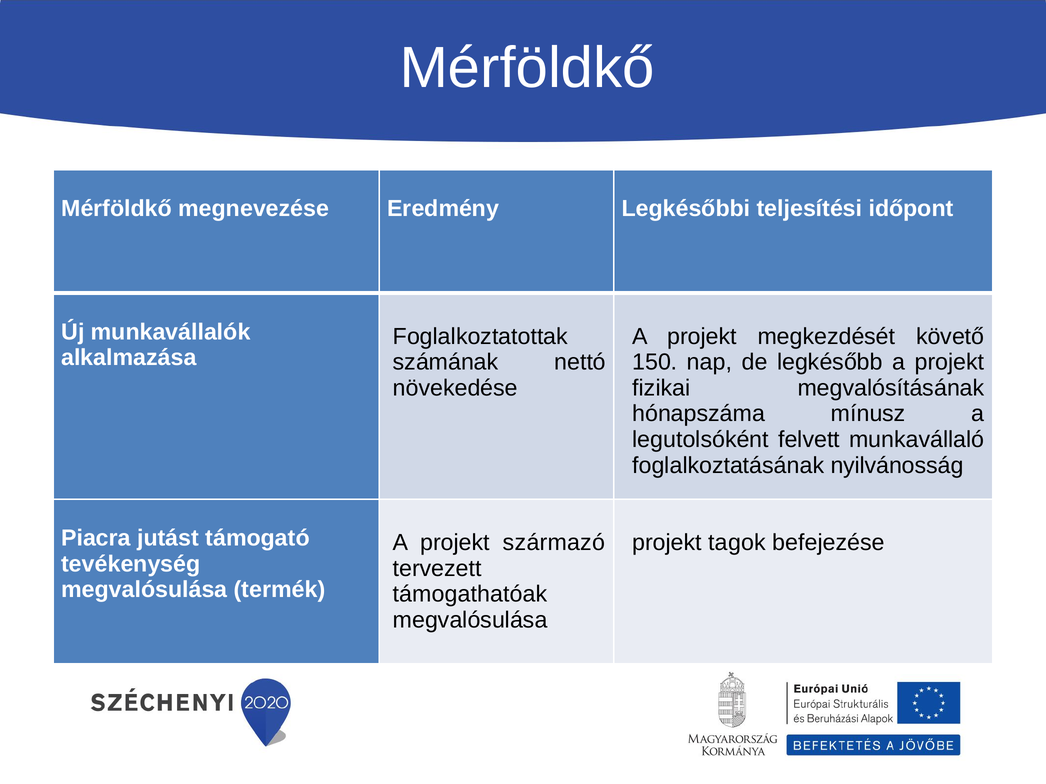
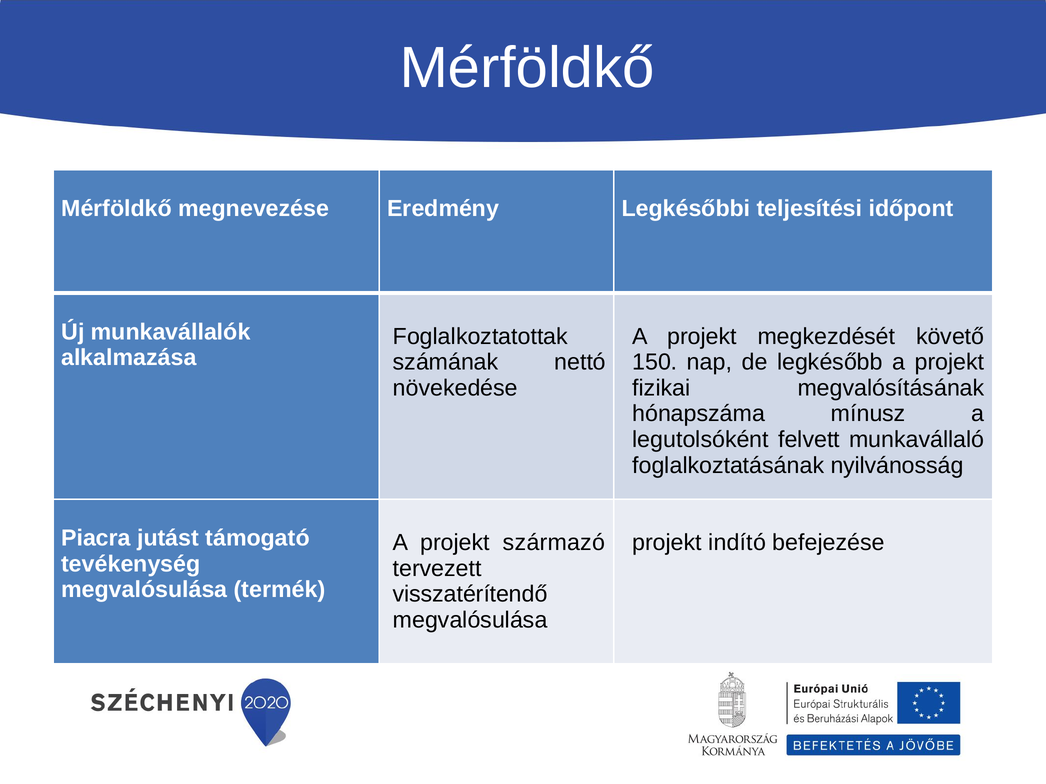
tagok: tagok -> indító (737, 543)
támogathatóak: támogathatóak -> visszatérítendő (470, 595)
